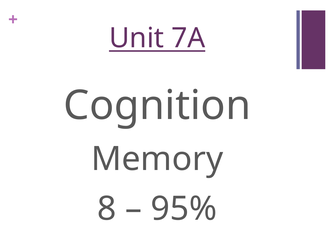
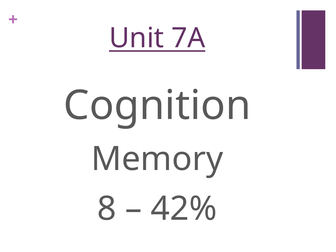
95%: 95% -> 42% (184, 209)
